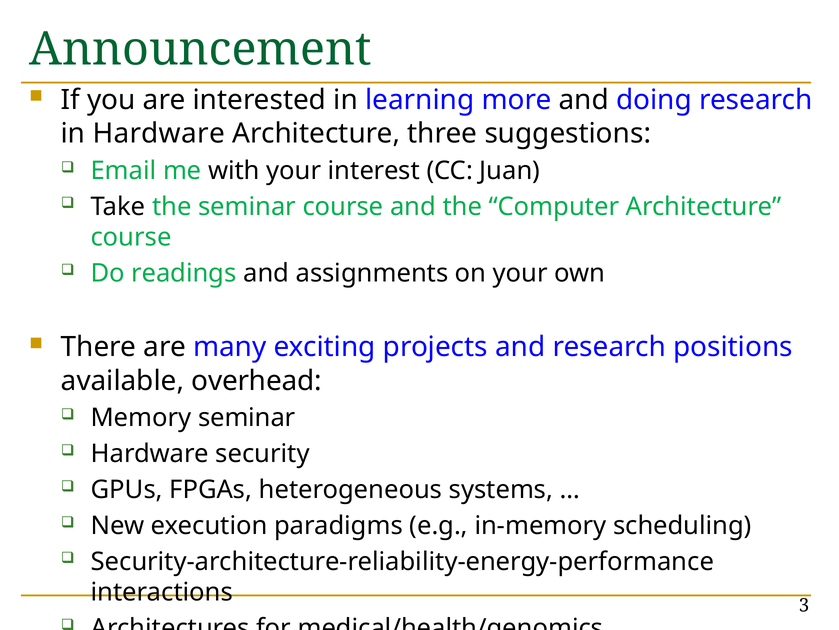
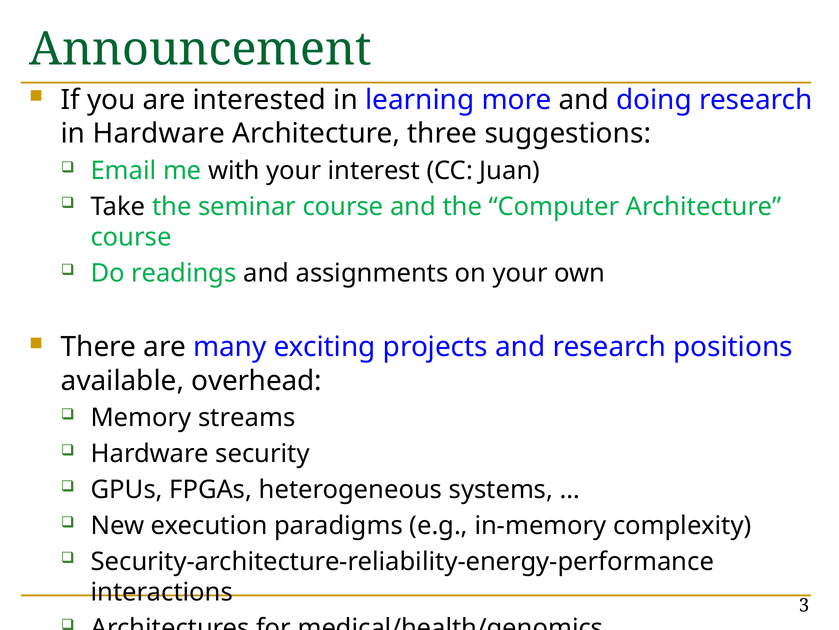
Memory seminar: seminar -> streams (247, 417)
scheduling: scheduling -> complexity (682, 525)
